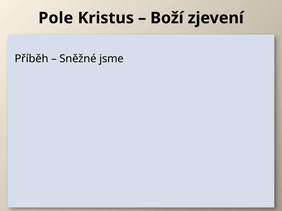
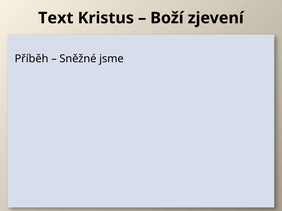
Pole: Pole -> Text (56, 18)
